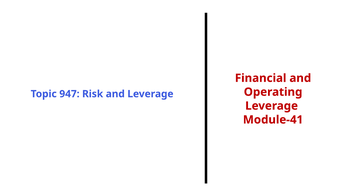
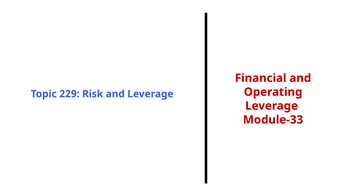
947: 947 -> 229 (69, 94)
Module-41: Module-41 -> Module-33 (273, 120)
